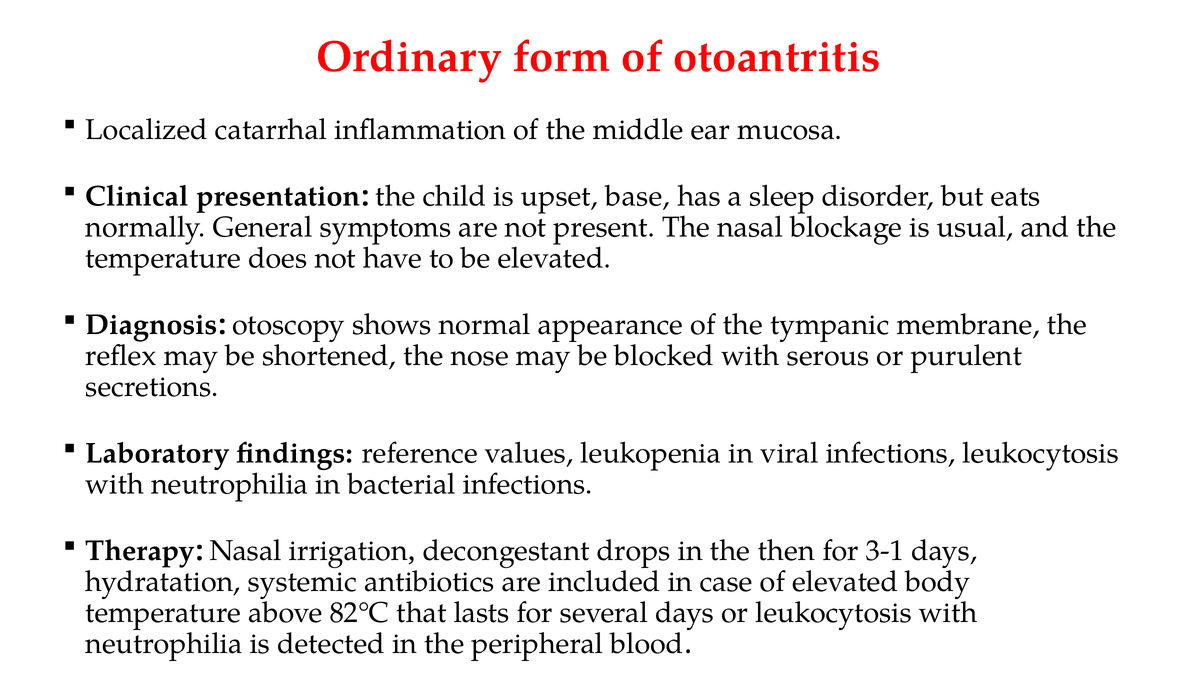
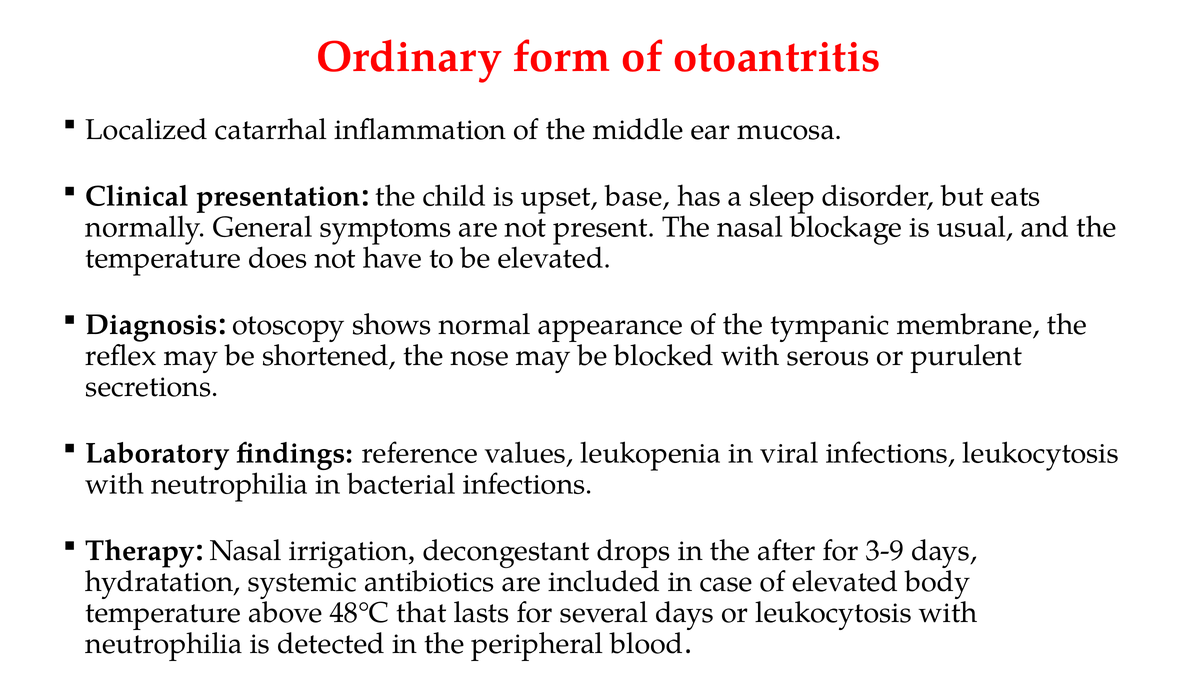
then: then -> after (786, 551)
3-1: 3-1 -> 3-9 (885, 551)
82℃: 82℃ -> 48℃ (359, 613)
